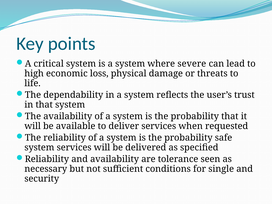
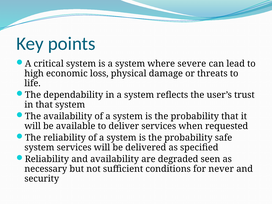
tolerance: tolerance -> degraded (178, 159)
single: single -> never (221, 169)
